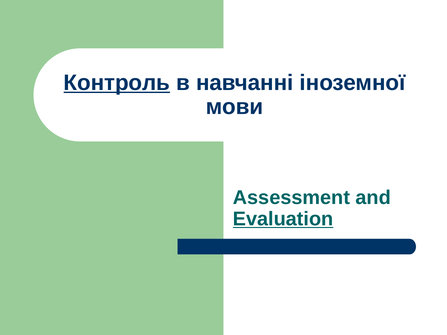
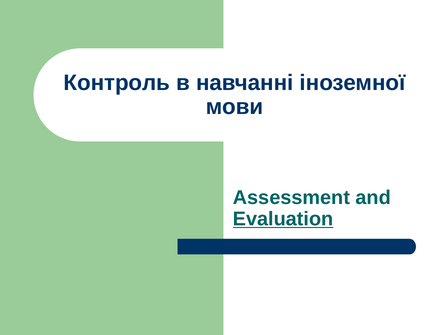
Контроль underline: present -> none (117, 83)
